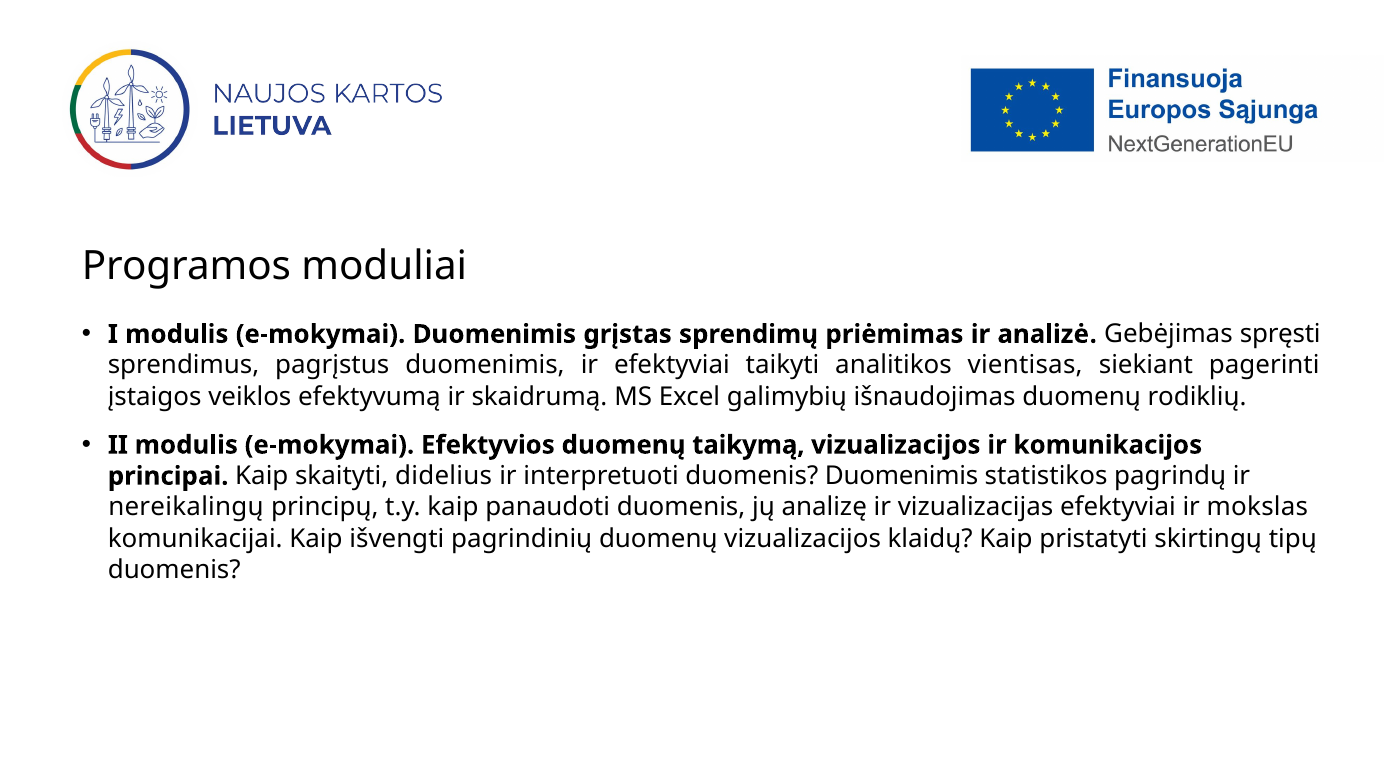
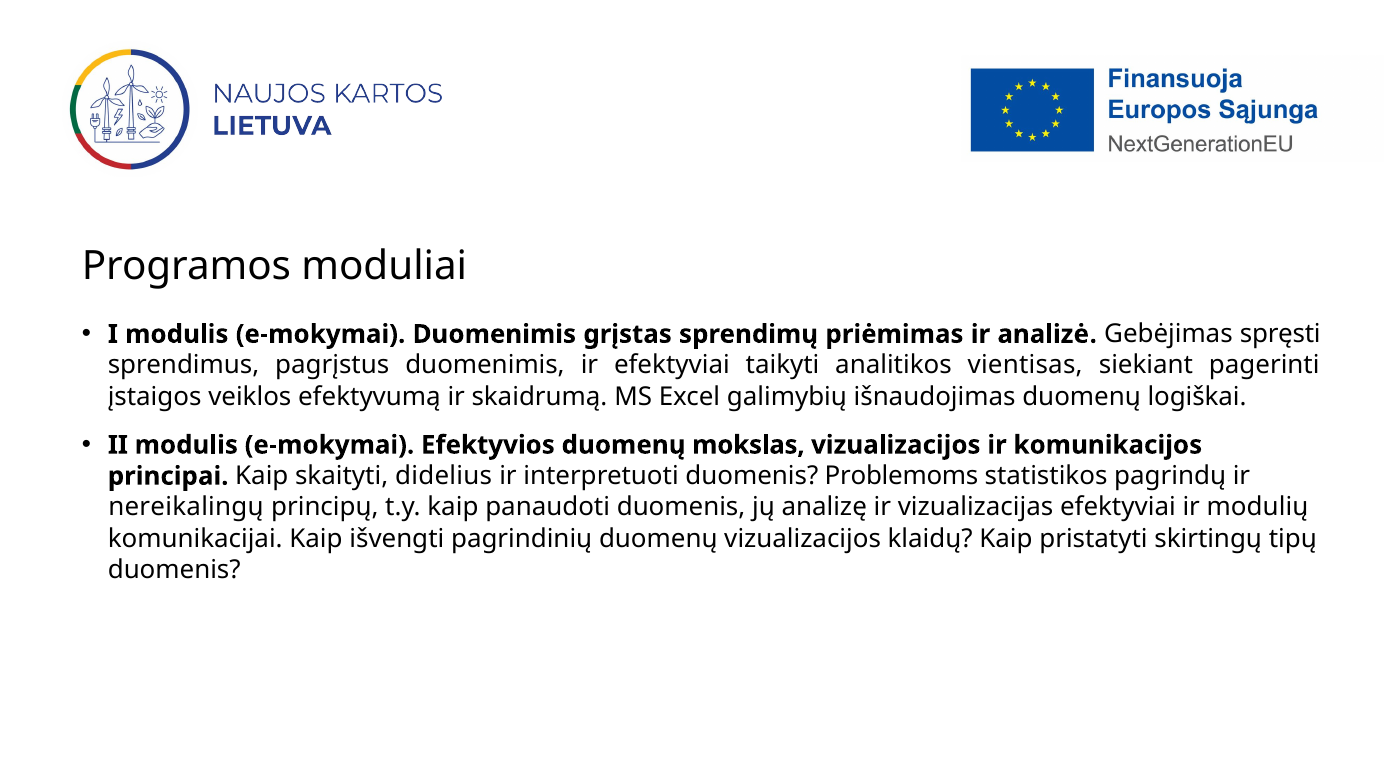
rodiklių: rodiklių -> logiškai (1197, 396)
taikymą: taikymą -> mokslas (748, 445)
duomenis Duomenimis: Duomenimis -> Problemoms (902, 476)
mokslas: mokslas -> modulių (1257, 507)
